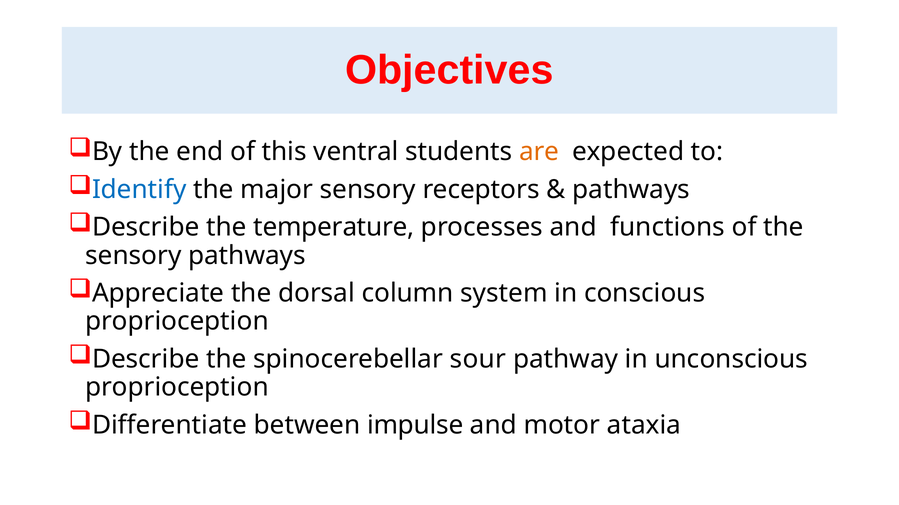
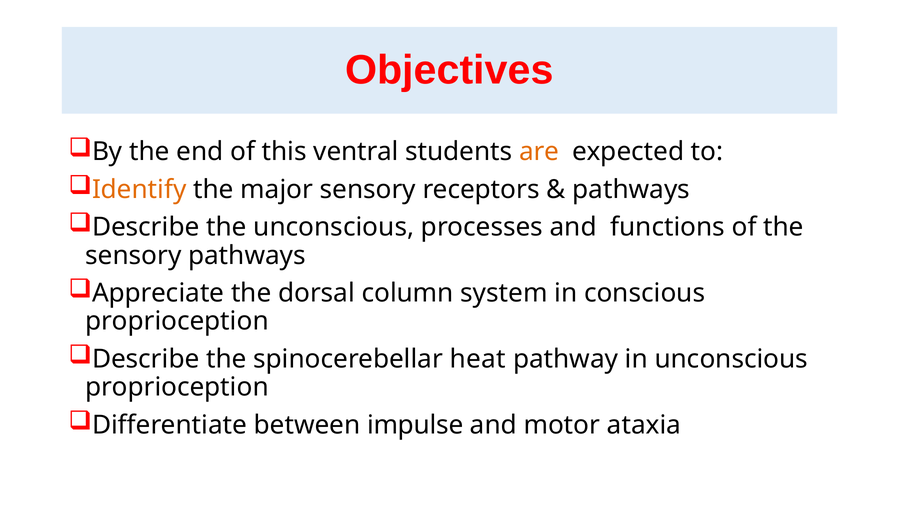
Identify colour: blue -> orange (139, 190)
the temperature: temperature -> unconscious (334, 227)
sour: sour -> heat (478, 359)
